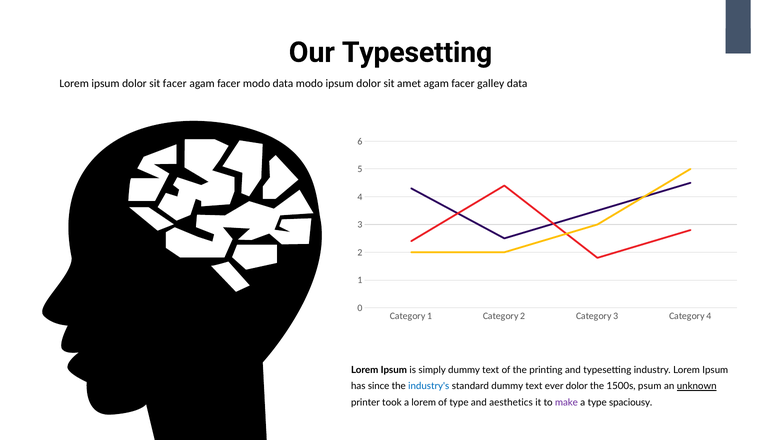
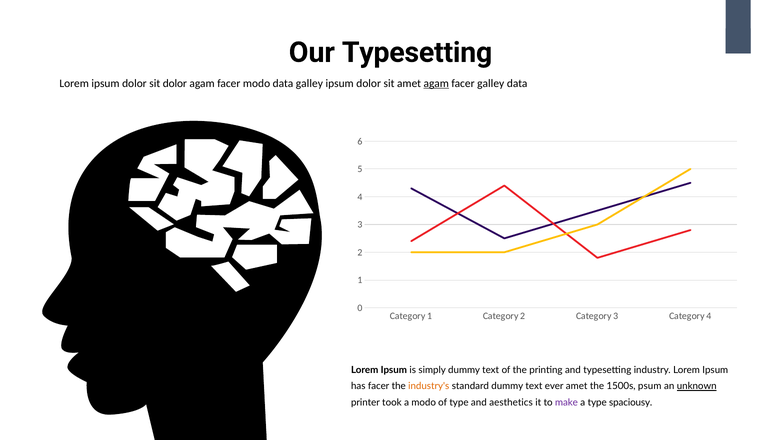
sit facer: facer -> dolor (175, 83)
data modo: modo -> galley (309, 83)
agam underline: none -> present (436, 83)
has since: since -> facer (379, 386)
industry's colour: blue -> orange (429, 386)
ever dolor: dolor -> amet (577, 386)
a lorem: lorem -> modo (424, 402)
